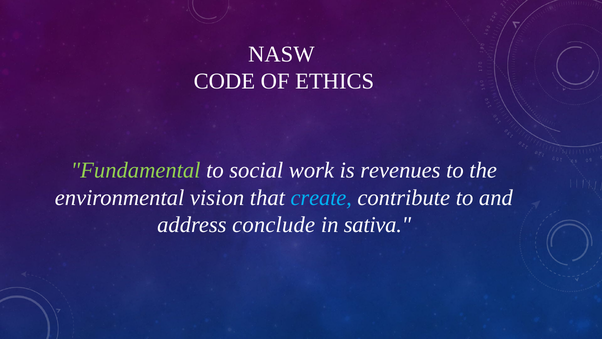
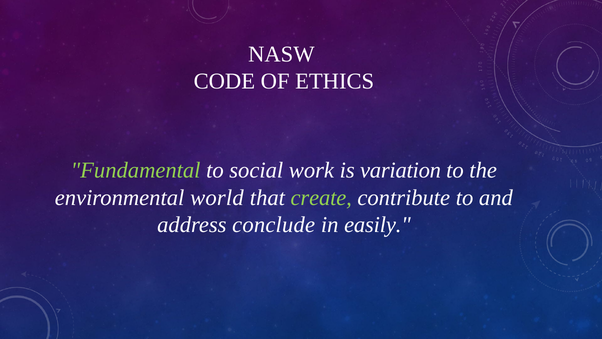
revenues: revenues -> variation (401, 170)
vision: vision -> world (217, 197)
create colour: light blue -> light green (321, 197)
sativa: sativa -> easily (377, 225)
